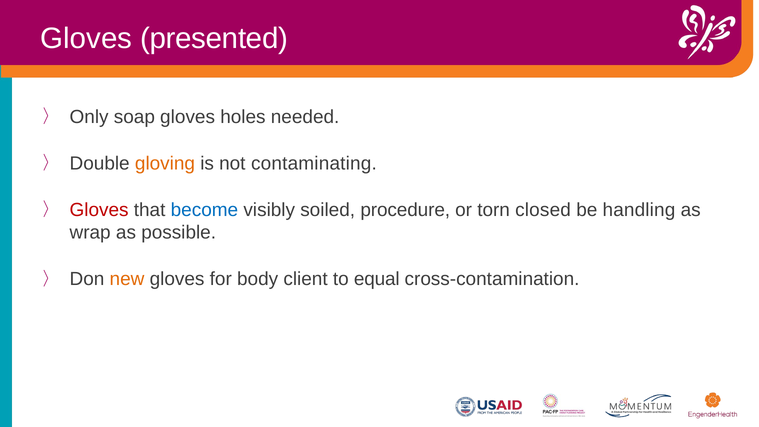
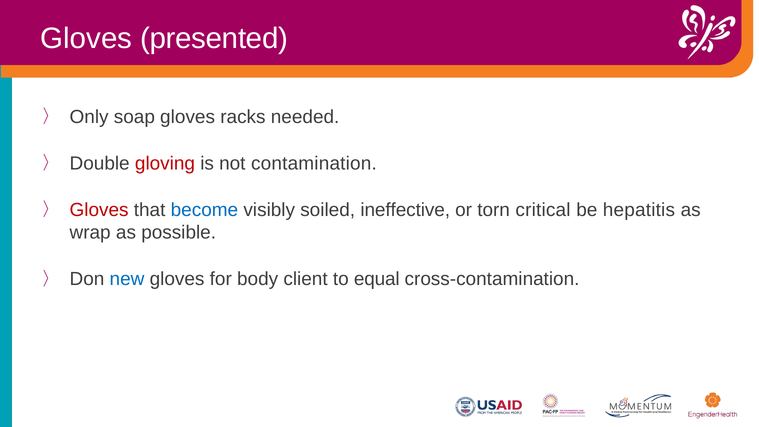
holes: holes -> racks (243, 117)
gloving colour: orange -> red (165, 163)
contaminating: contaminating -> contamination (314, 163)
procedure: procedure -> ineffective (405, 210)
closed: closed -> critical (543, 210)
handling: handling -> hepatitis (639, 210)
new colour: orange -> blue (127, 279)
